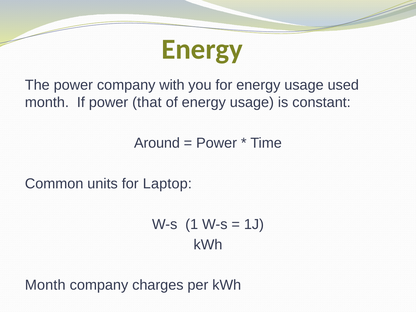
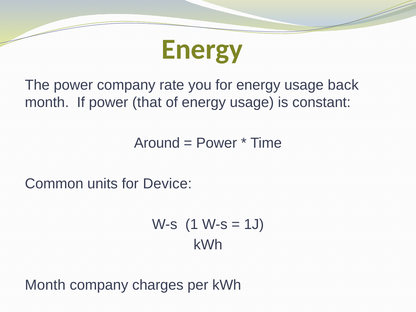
with: with -> rate (172, 85)
used: used -> back (343, 85)
Laptop: Laptop -> Device (167, 184)
